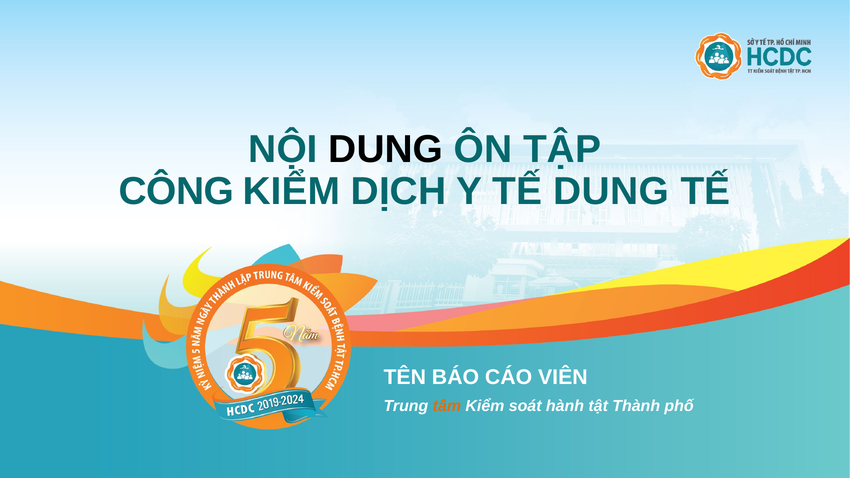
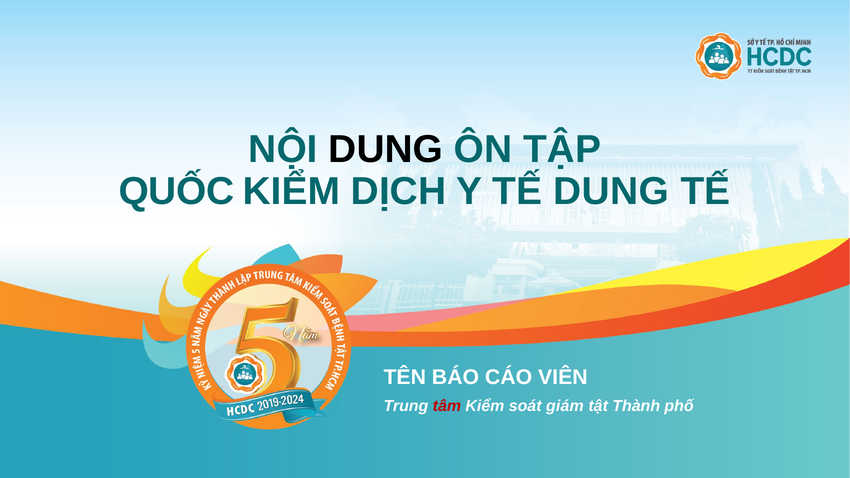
CÔNG: CÔNG -> QUỐC (176, 192)
tâm colour: orange -> red (447, 406)
hành: hành -> giám (565, 406)
